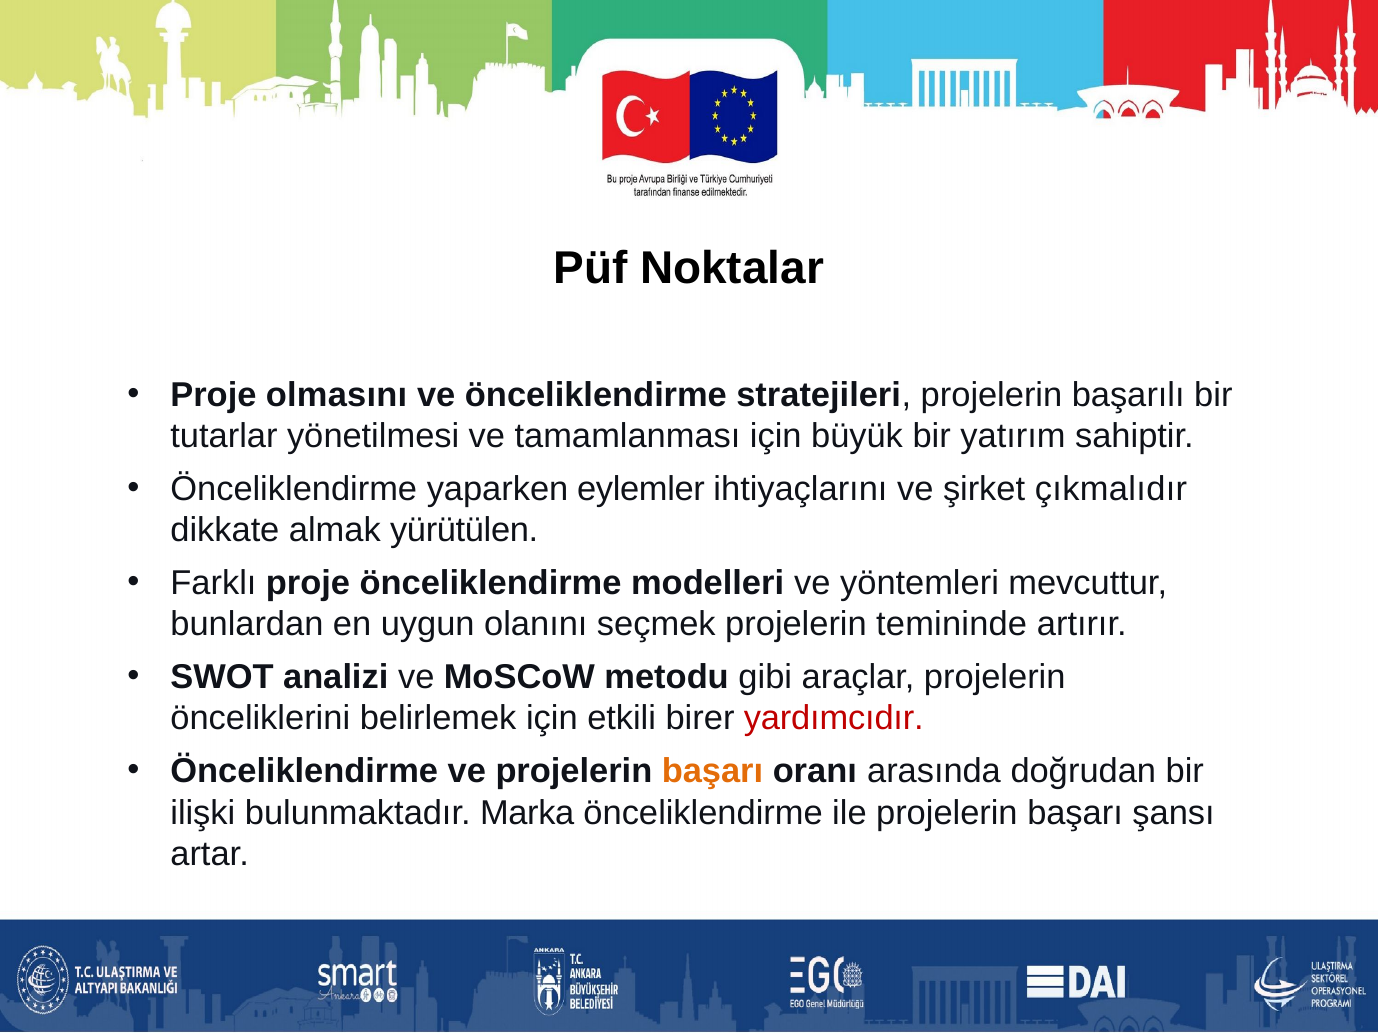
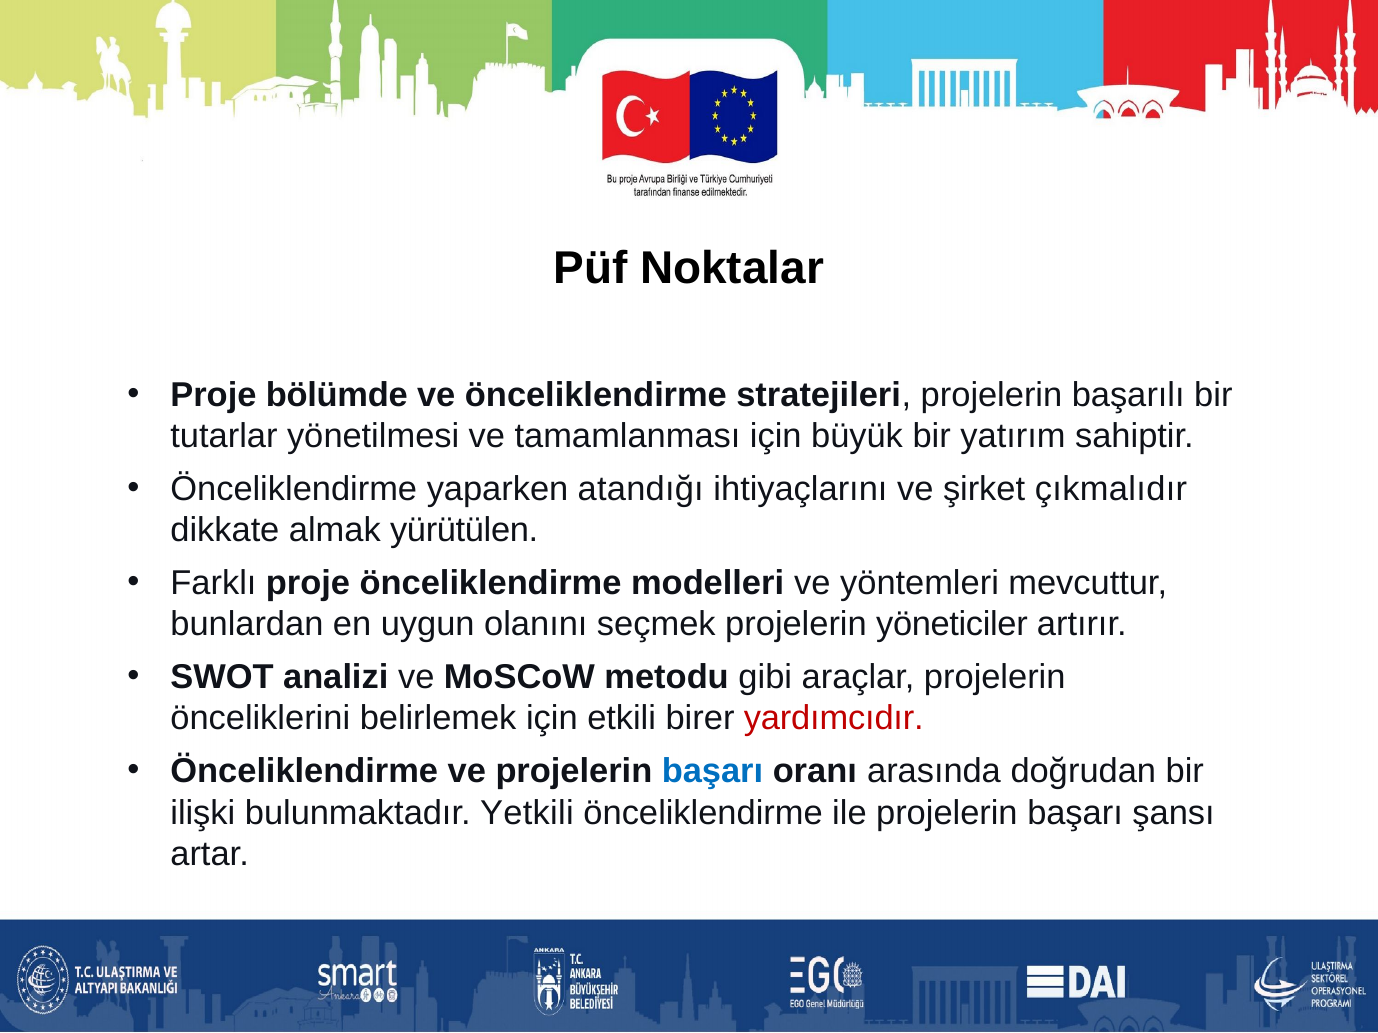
olmasını: olmasını -> bölümde (337, 395)
eylemler: eylemler -> atandığı (641, 489)
temininde: temininde -> yöneticiler (952, 625)
başarı colour: orange -> blue (712, 772)
Marka: Marka -> Yetkili (527, 813)
